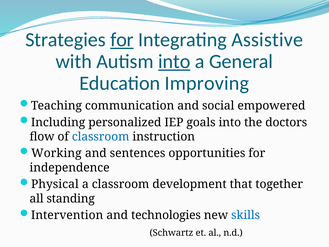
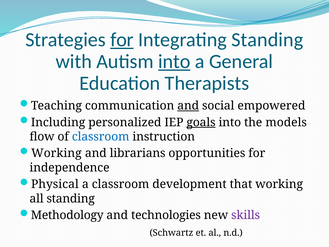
Integrating Assistive: Assistive -> Standing (267, 40)
Improving: Improving -> Therapists (207, 83)
and underline: none -> present (188, 106)
goals underline: none -> present (201, 122)
doctors: doctors -> models (286, 122)
sentences: sentences -> librarians (138, 153)
that together: together -> working (279, 184)
Intervention: Intervention -> Methodology (67, 215)
skills colour: blue -> purple (246, 215)
